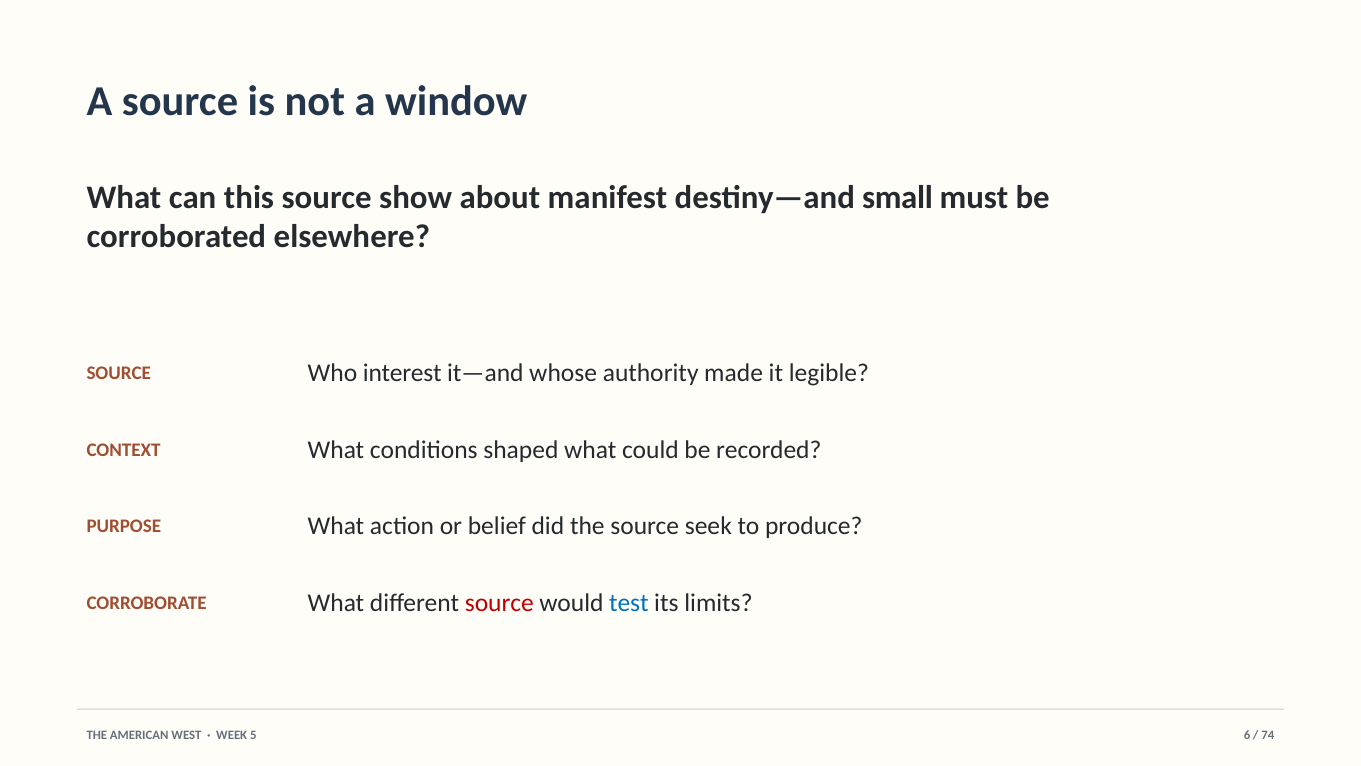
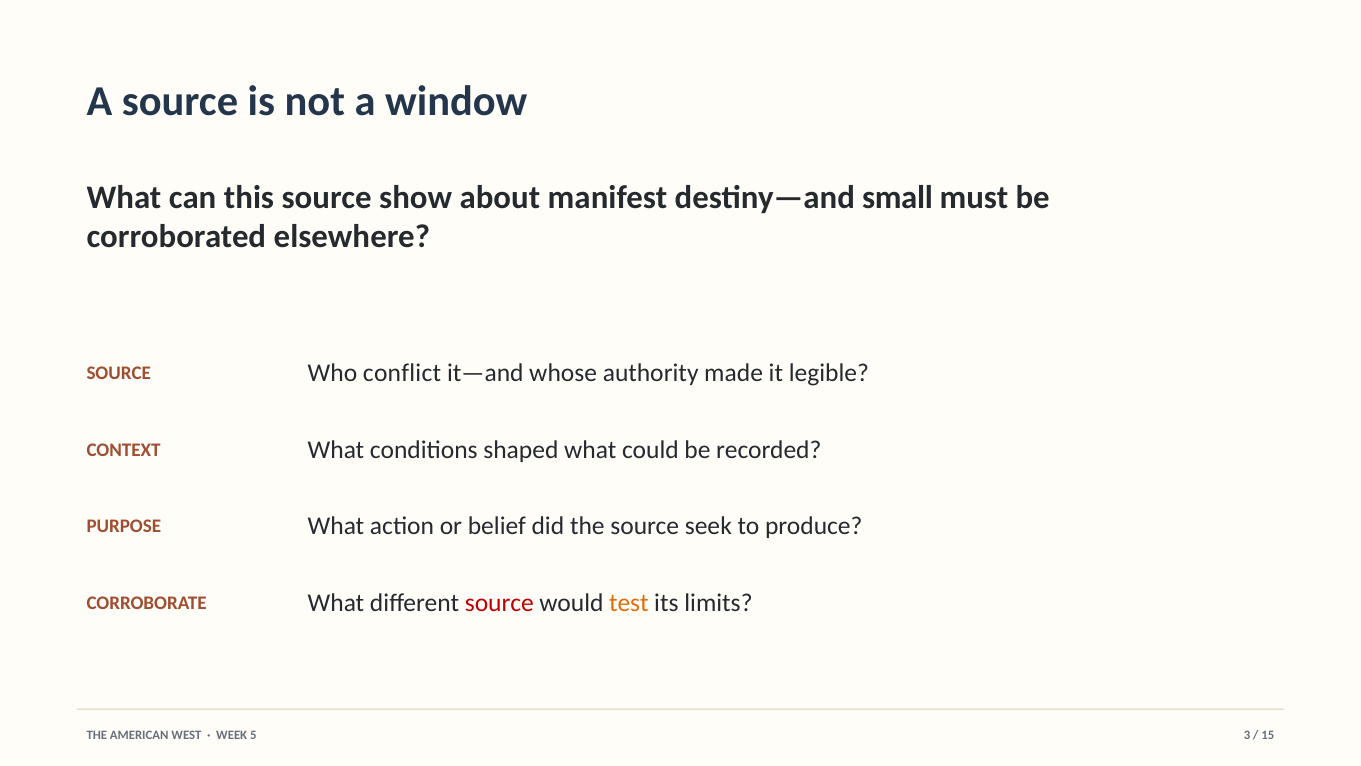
interest: interest -> conflict (402, 373)
test colour: blue -> orange (629, 603)
6: 6 -> 3 (1247, 734)
74: 74 -> 15 (1268, 734)
